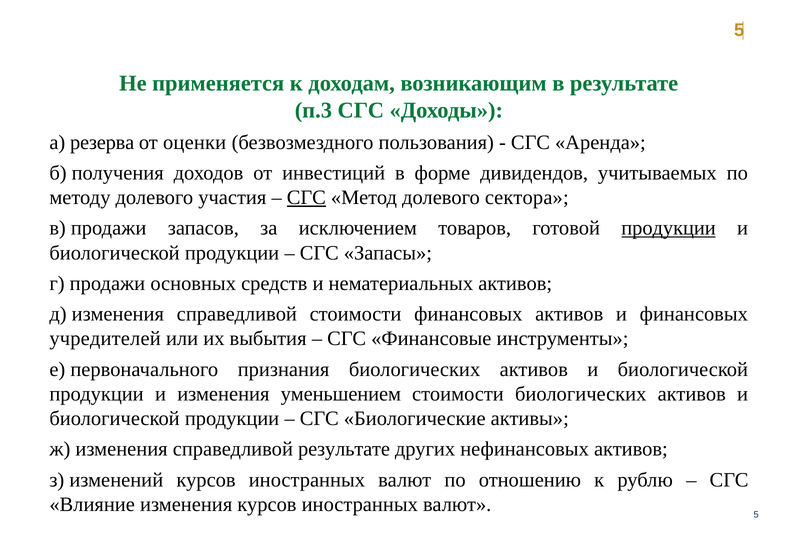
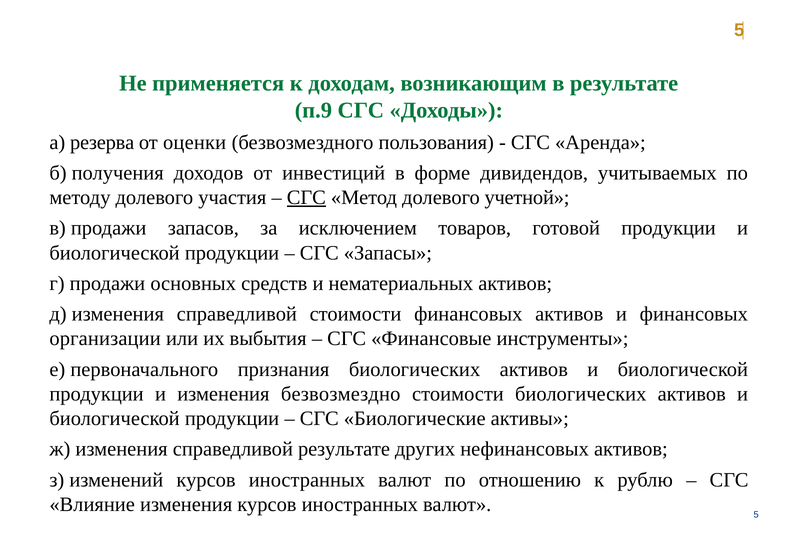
п.3: п.3 -> п.9 (313, 111)
сектора: сектора -> учетной (527, 198)
продукции underline: present -> none (669, 228)
учредителей: учредителей -> организации (105, 339)
уменьшением: уменьшением -> безвозмездно (341, 394)
